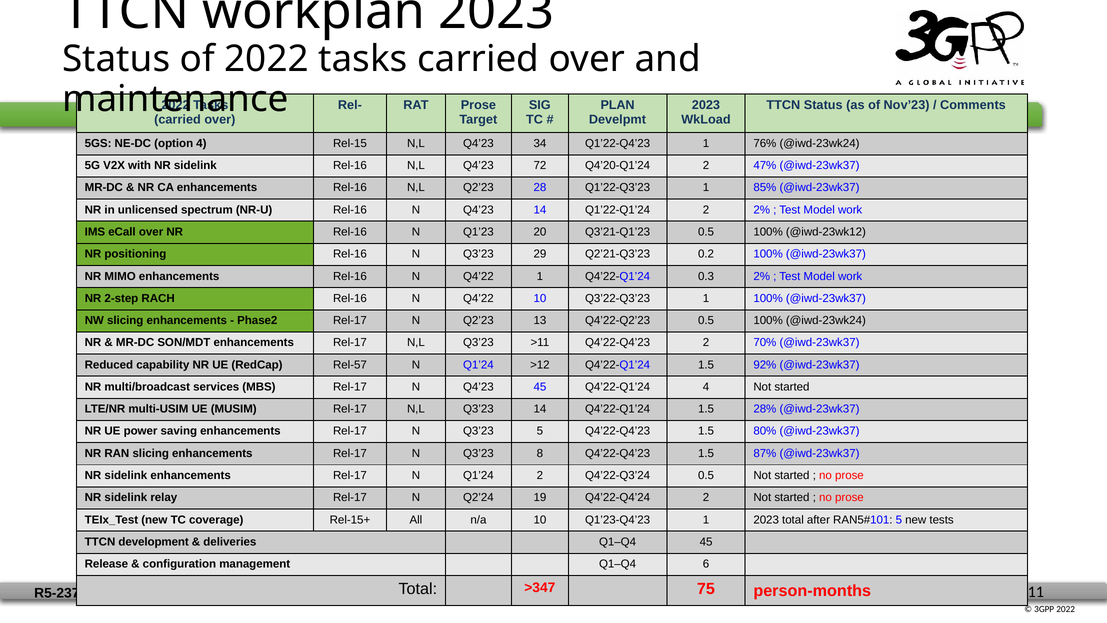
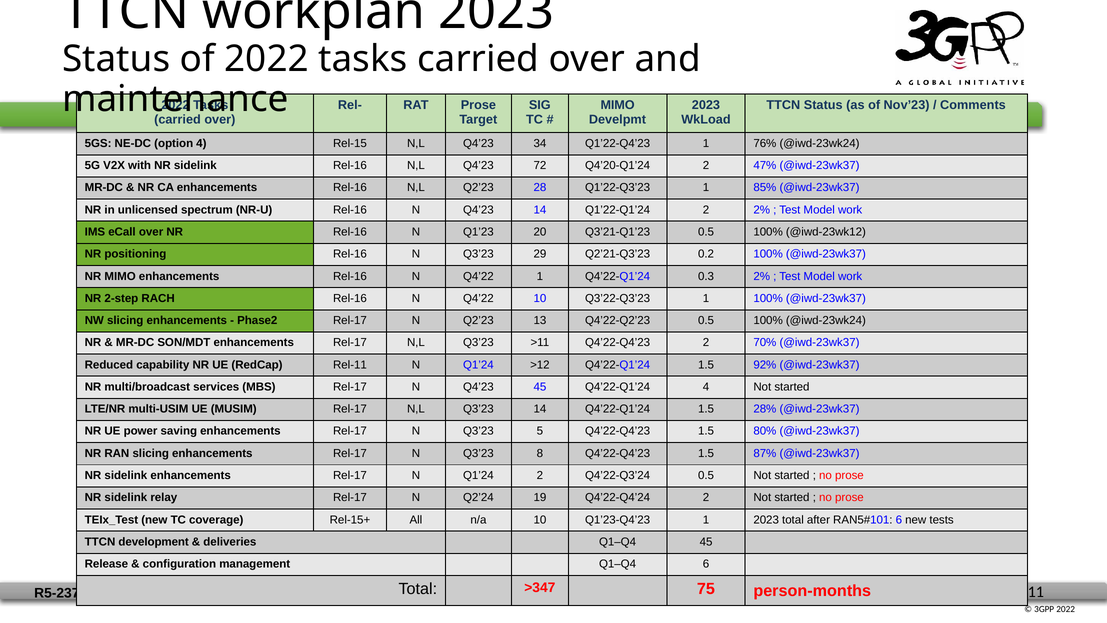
PLAN: PLAN -> MIMO (618, 105)
Rel-57: Rel-57 -> Rel-11 (350, 365)
5: 5 -> 6 (899, 519)
